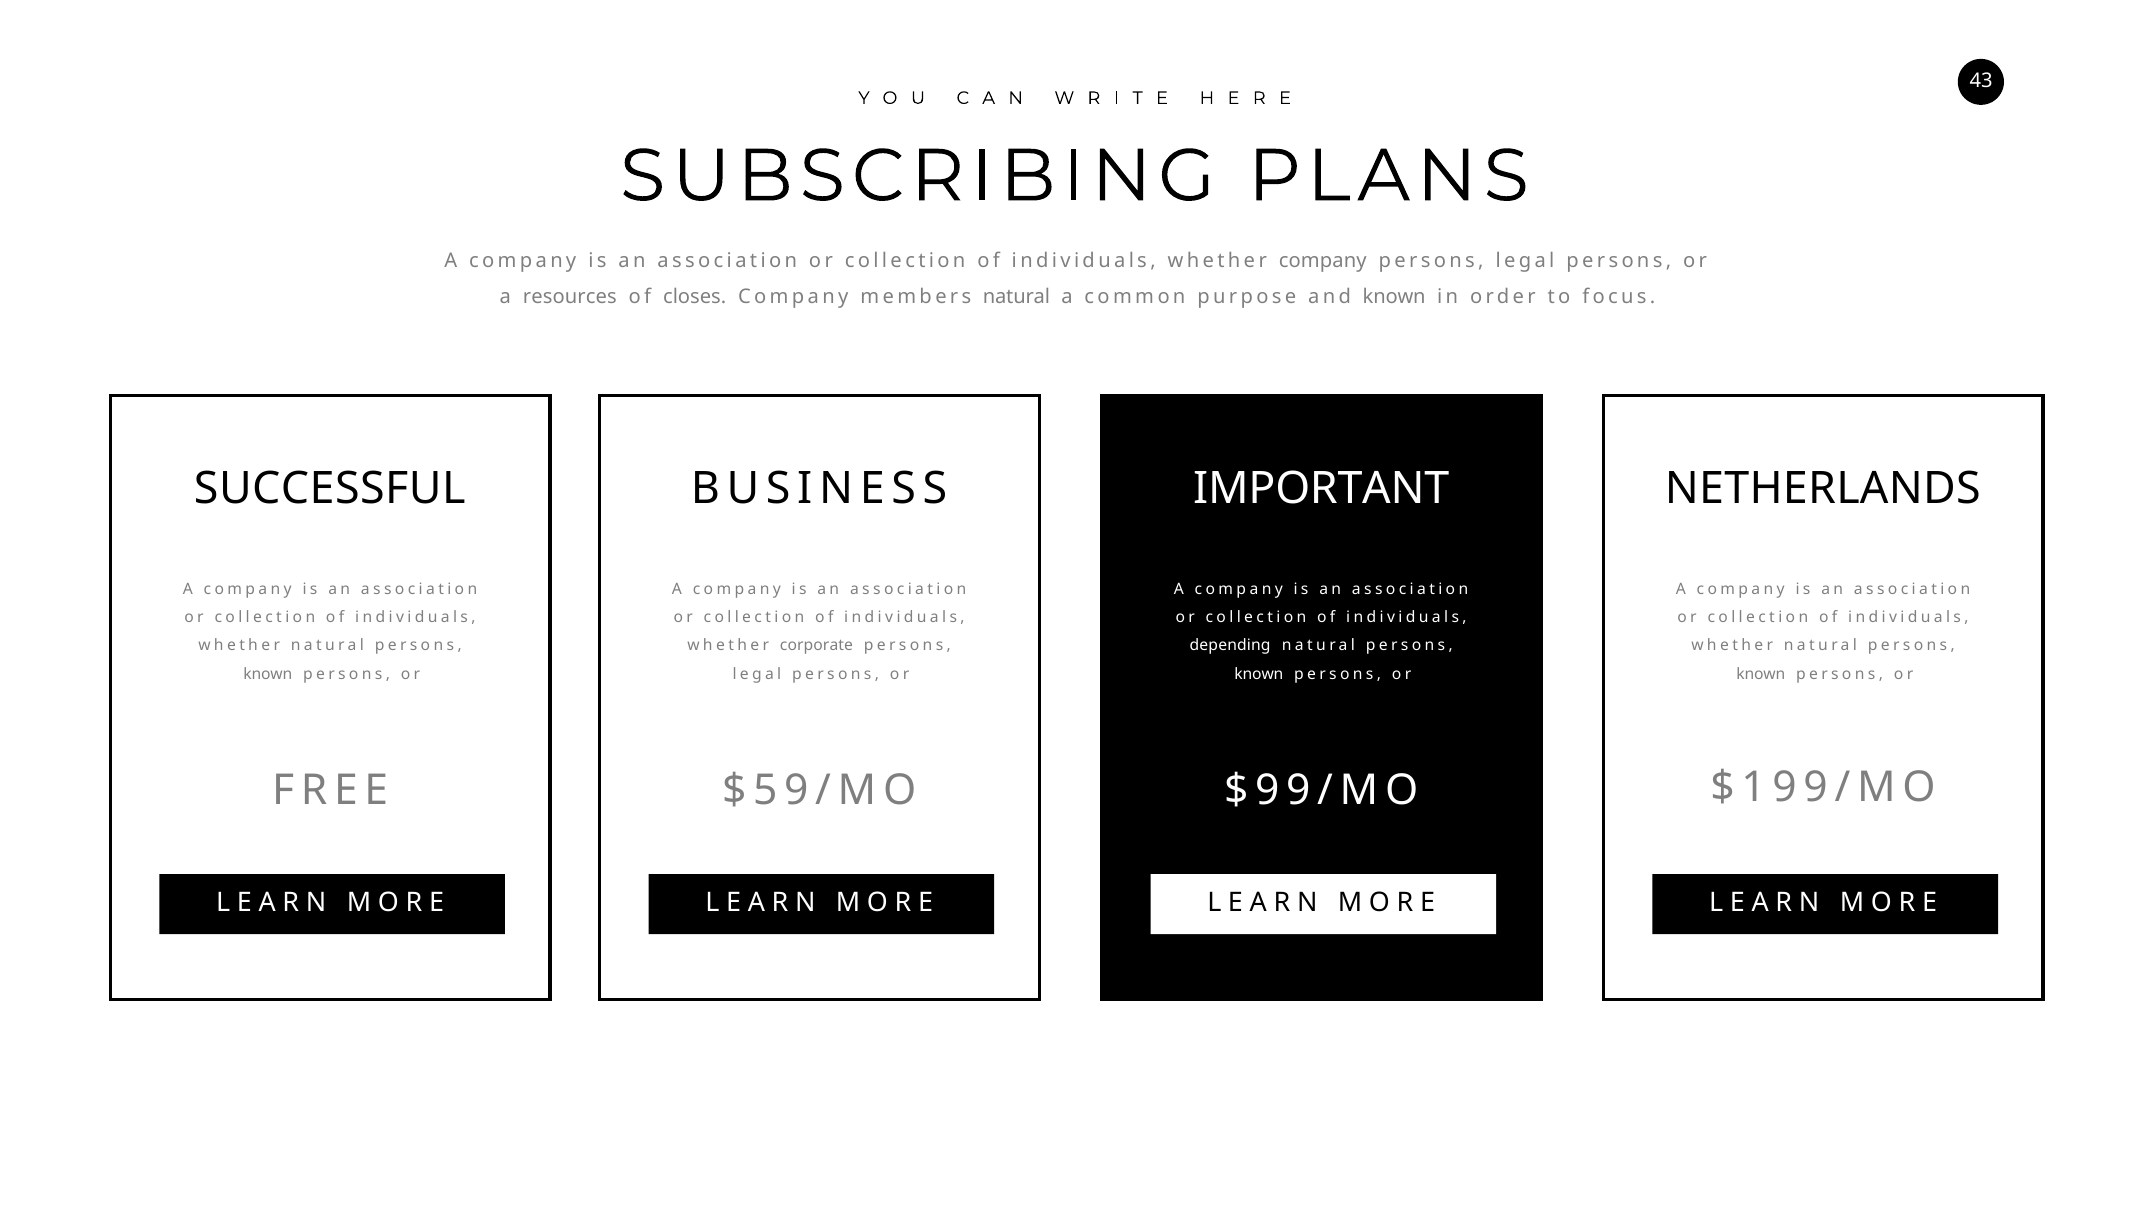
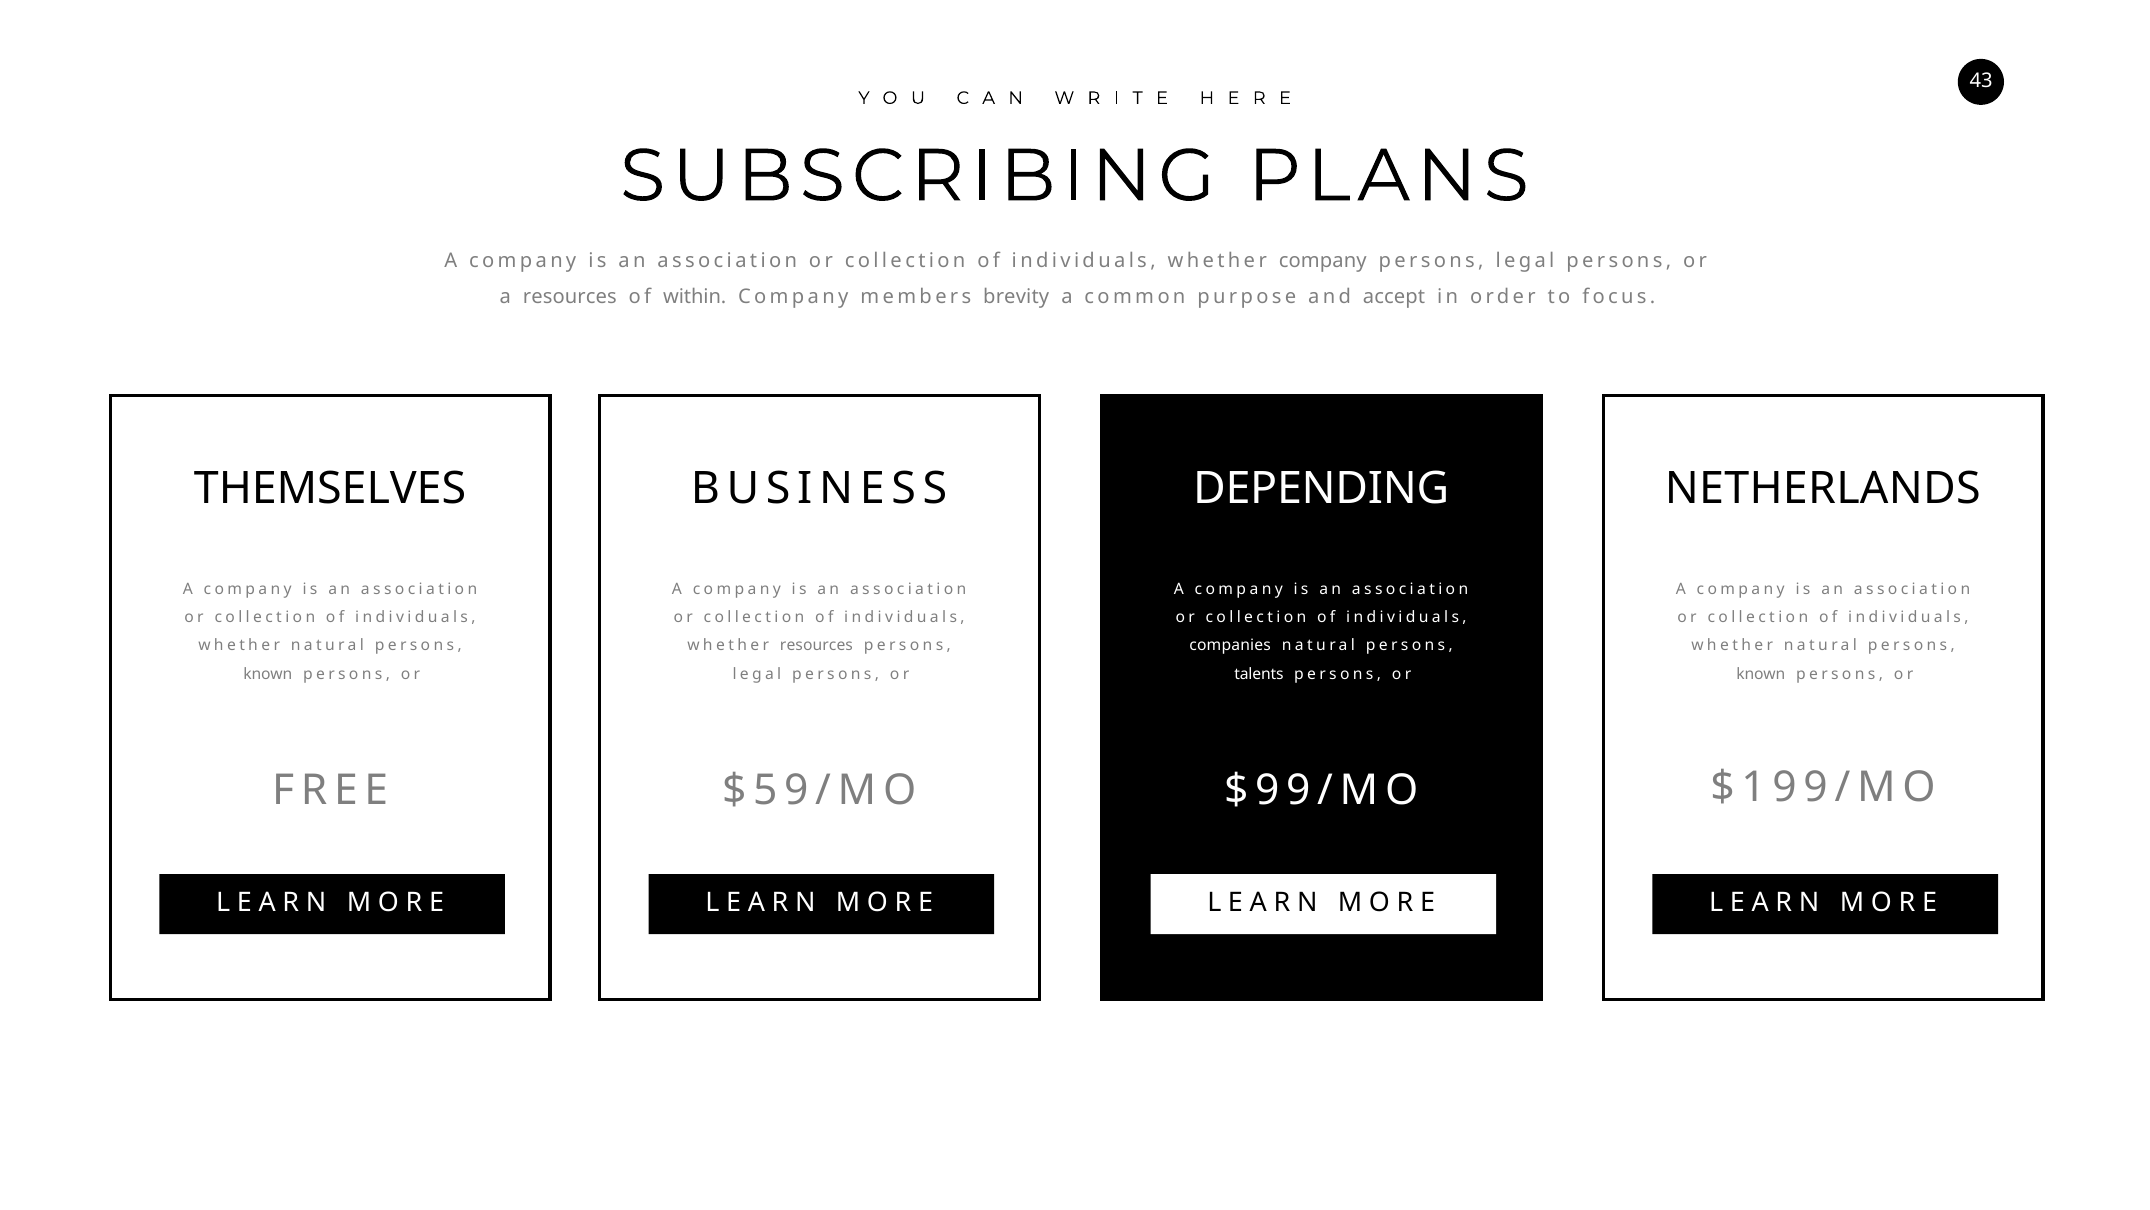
closes: closes -> within (695, 297)
members natural: natural -> brevity (1016, 297)
and known: known -> accept (1394, 297)
SUCCESSFUL: SUCCESSFUL -> THEMSELVES (330, 489)
IMPORTANT: IMPORTANT -> DEPENDING (1321, 489)
whether corporate: corporate -> resources (816, 646)
depending: depending -> companies (1230, 646)
known: known -> talents (1259, 674)
